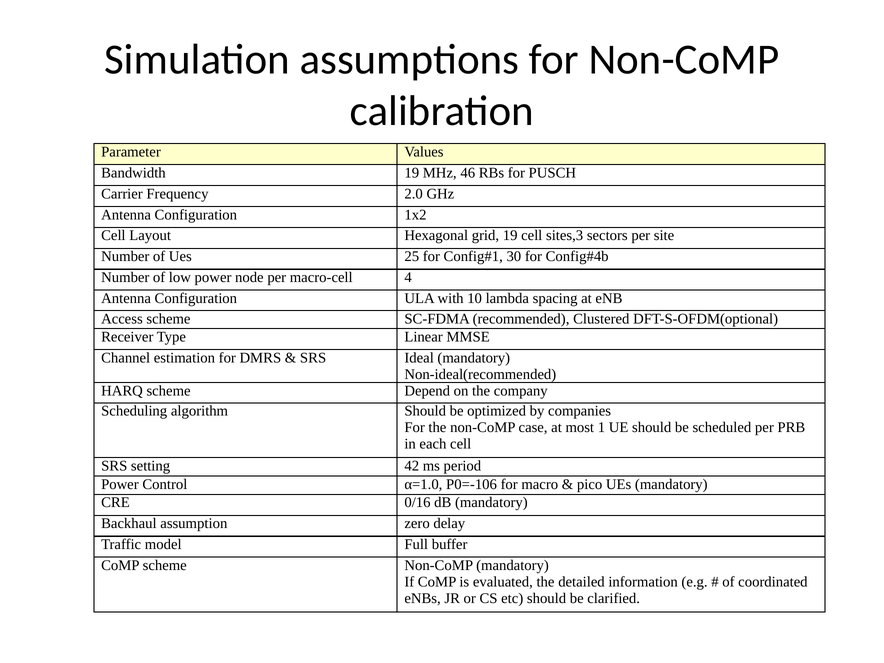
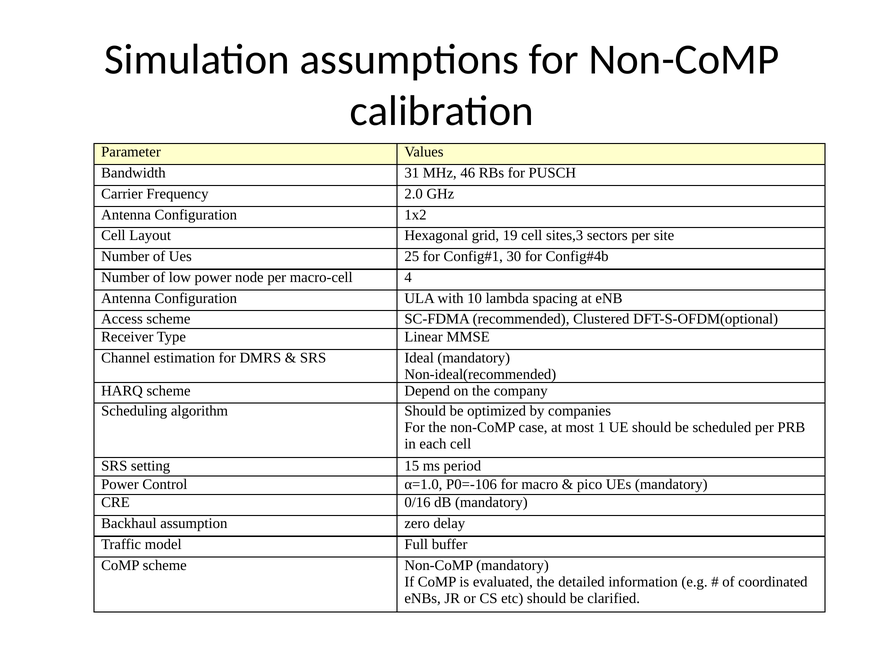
Bandwidth 19: 19 -> 31 (412, 173)
42: 42 -> 15 (412, 466)
